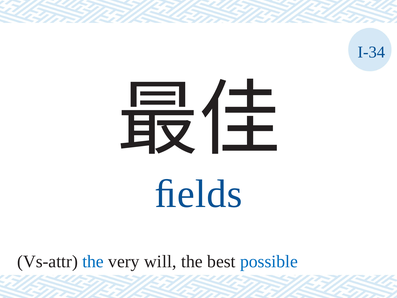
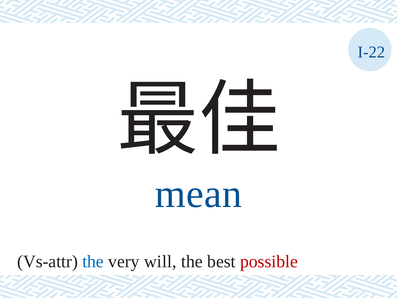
I-34: I-34 -> I-22 (371, 52)
ﬁelds: ﬁelds -> mean (198, 194)
possible colour: blue -> red (269, 261)
